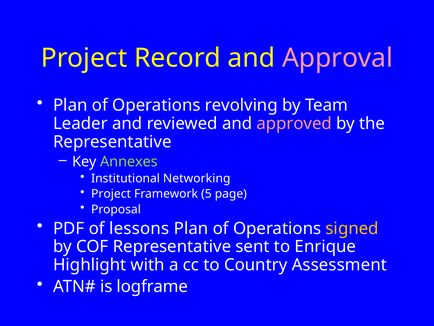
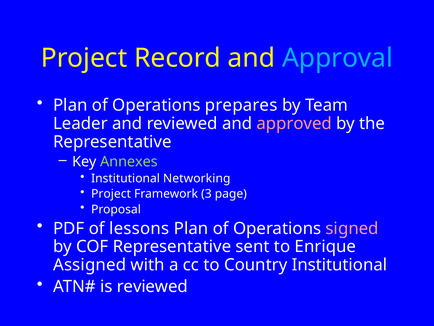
Approval colour: pink -> light blue (337, 58)
revolving: revolving -> prepares (241, 105)
5: 5 -> 3 (206, 194)
signed colour: yellow -> pink (352, 228)
Highlight: Highlight -> Assigned (90, 265)
Country Assessment: Assessment -> Institutional (339, 265)
is logframe: logframe -> reviewed (152, 286)
